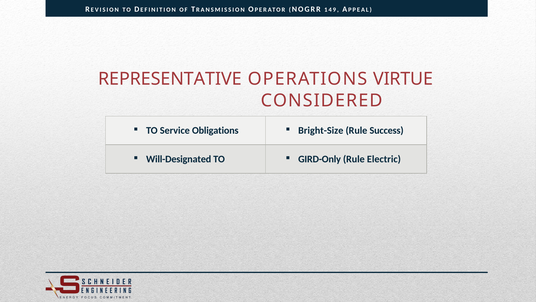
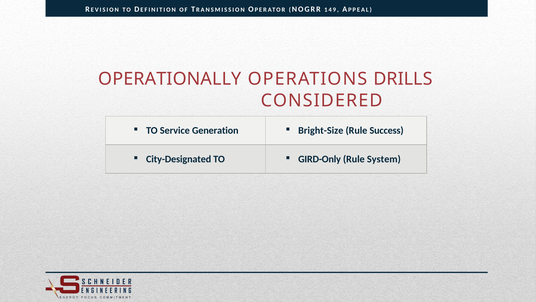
REPRESENTATIVE: REPRESENTATIVE -> OPERATIONALLY (170, 79)
VIRTUE: VIRTUE -> DRILLS (403, 79)
Obligations: Obligations -> Generation (215, 130)
Will-Designated: Will-Designated -> City-Designated (179, 159)
Electric: Electric -> System (384, 159)
